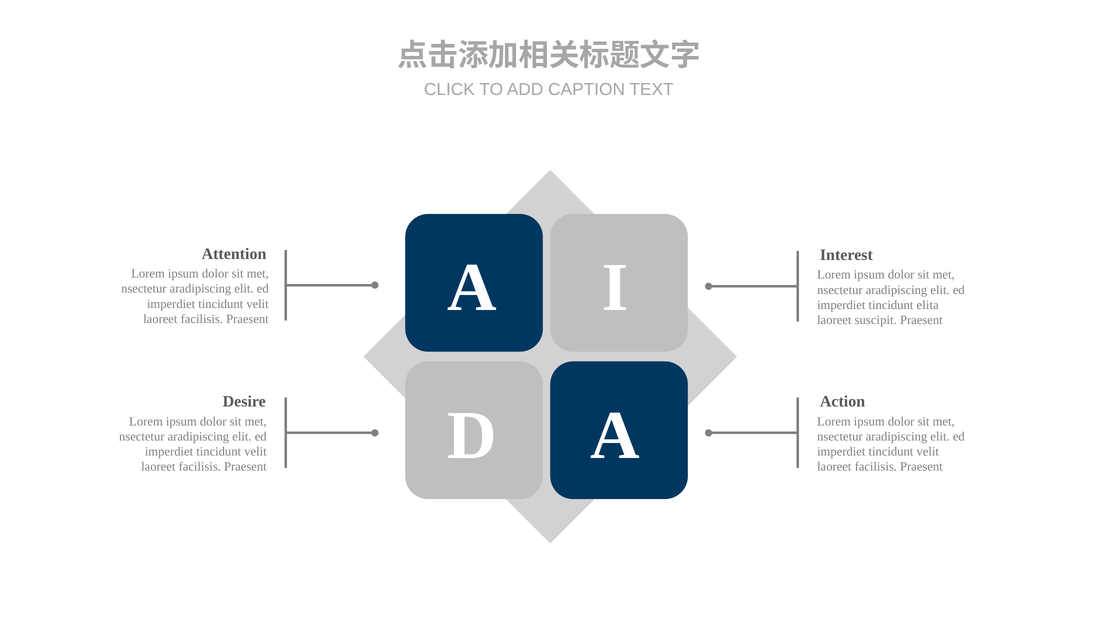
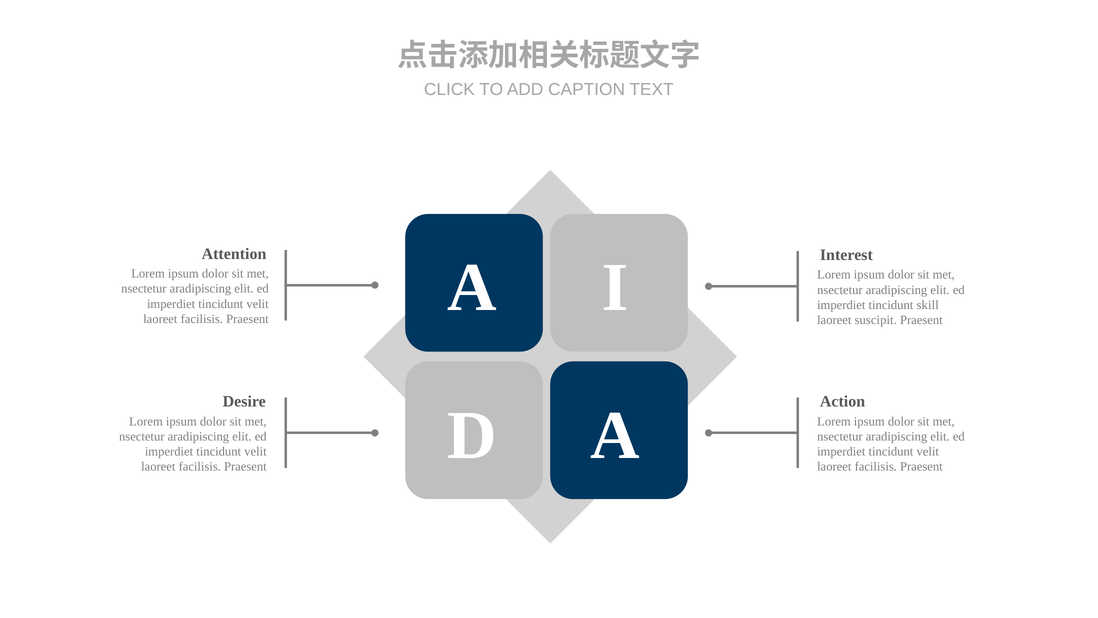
elita: elita -> skill (928, 305)
